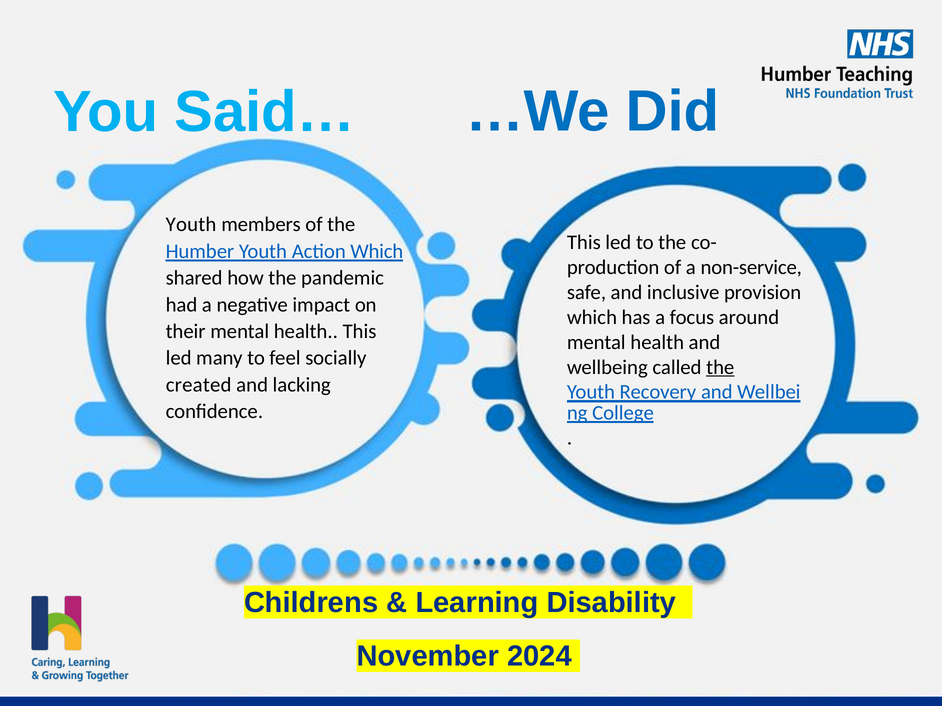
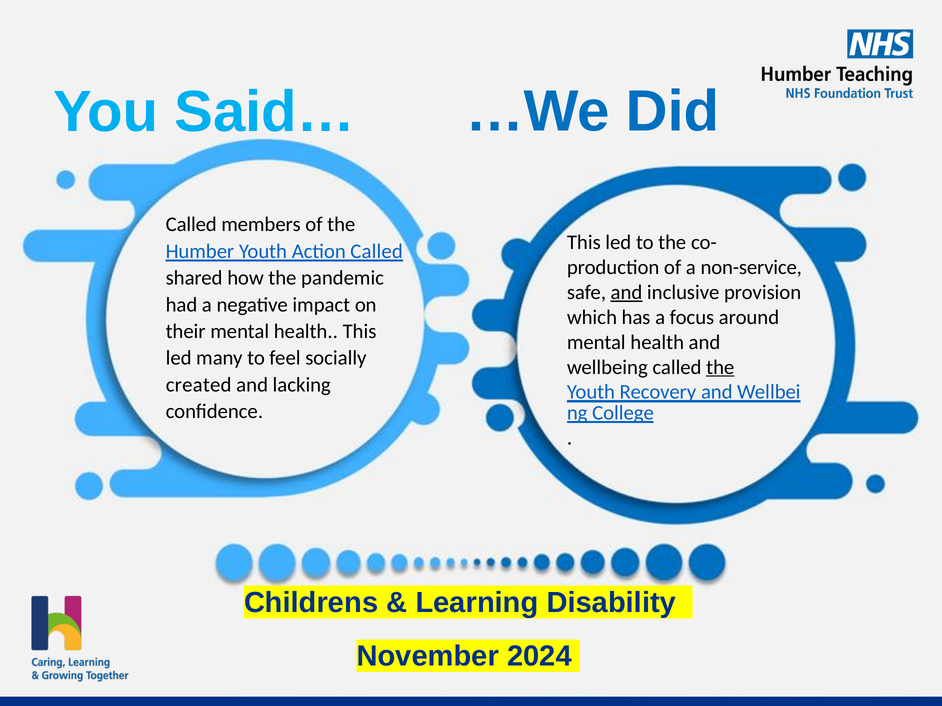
Youth: Youth -> Called (191, 225)
Action Which: Which -> Called (377, 251)
and underline: none -> present (627, 293)
